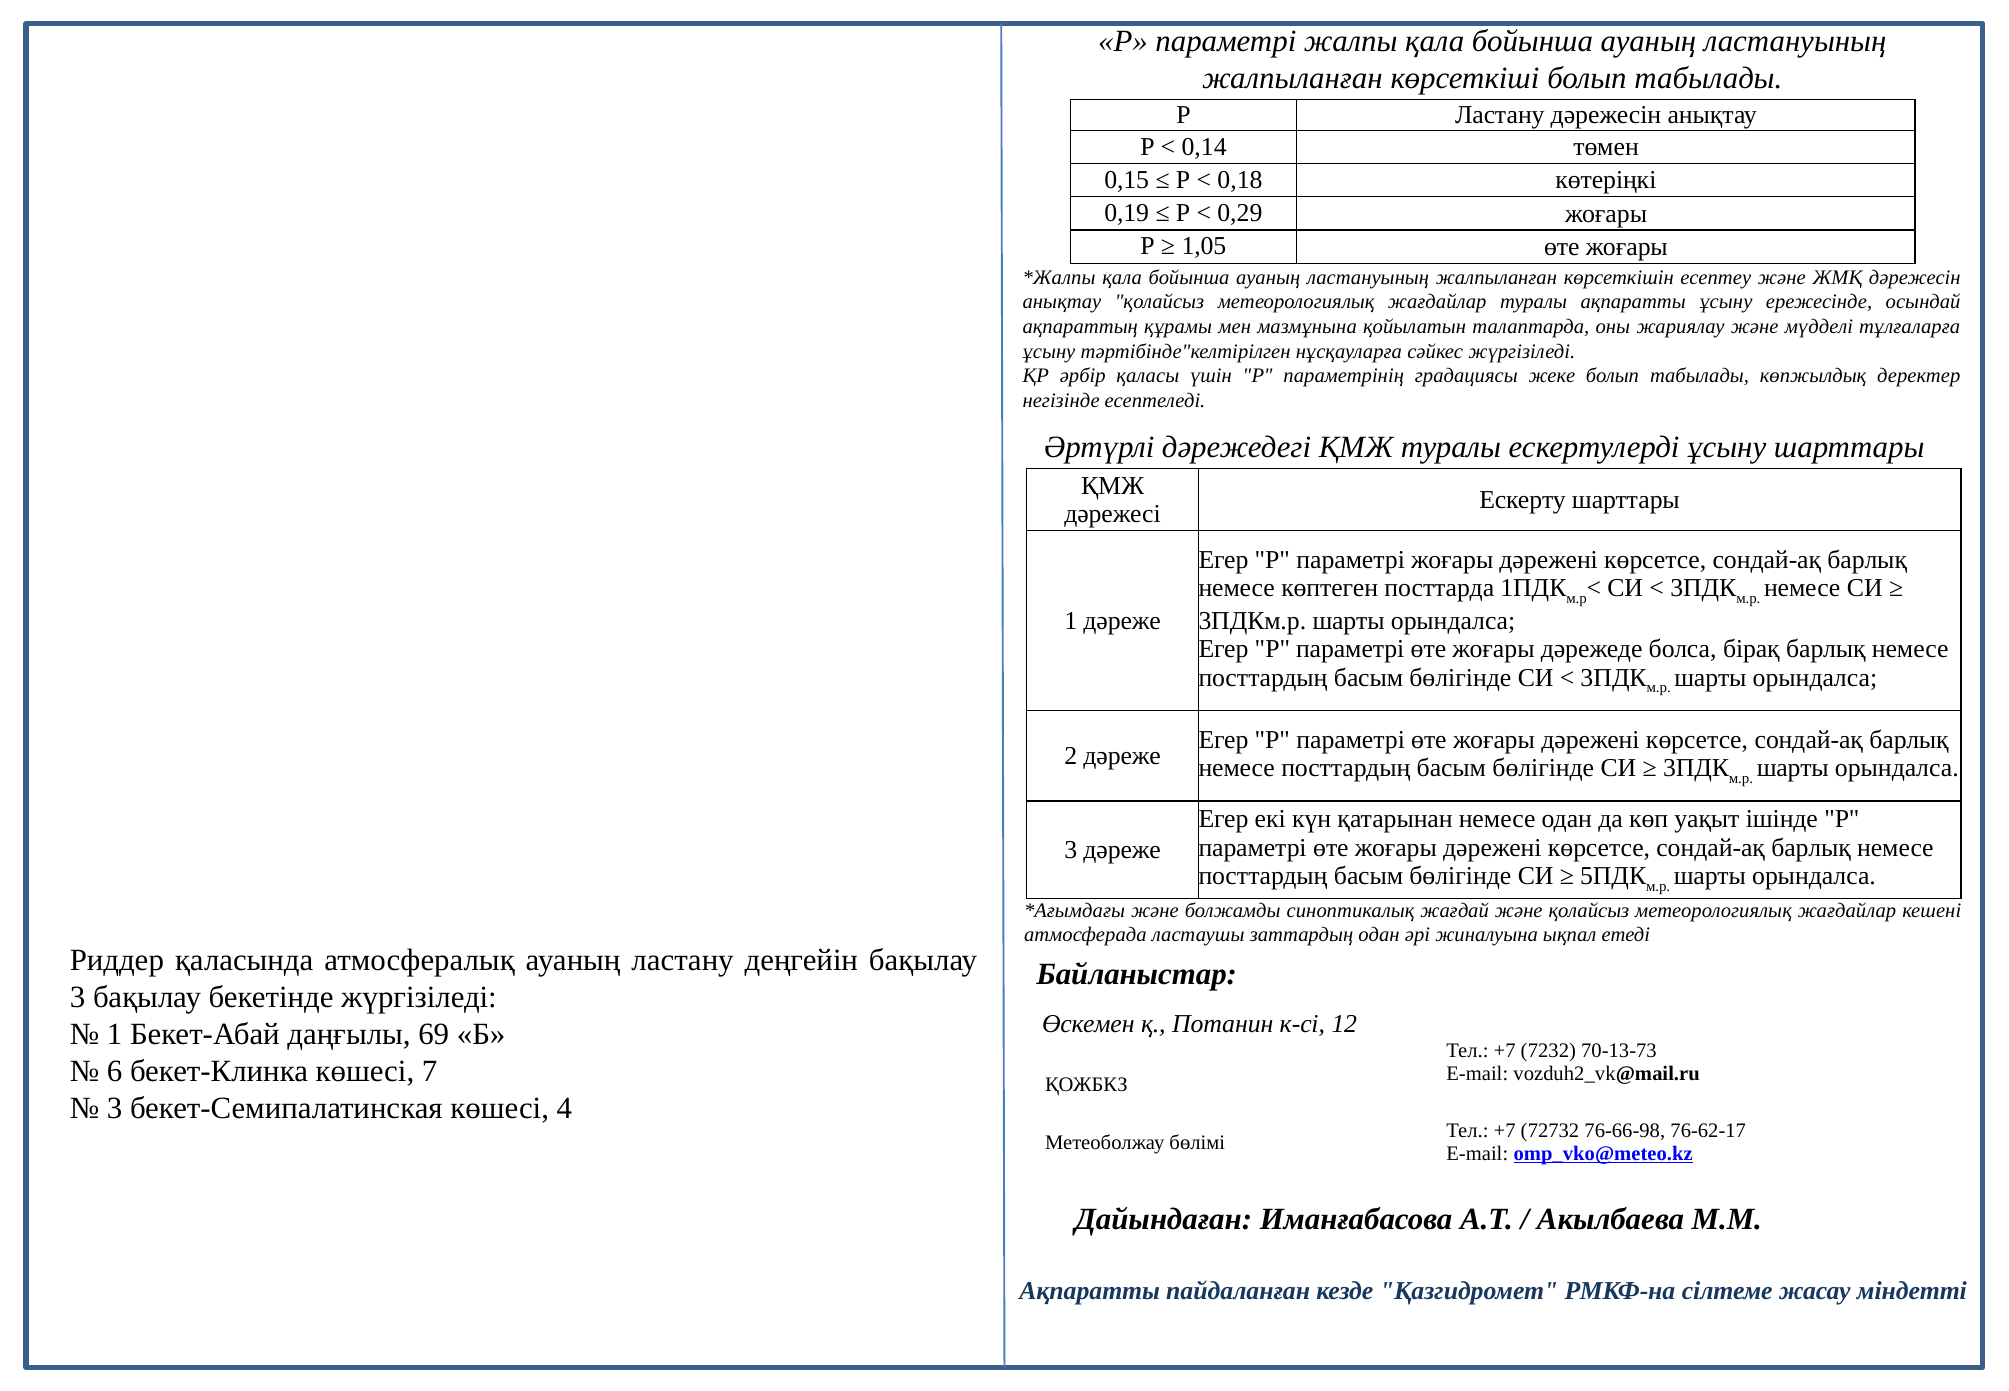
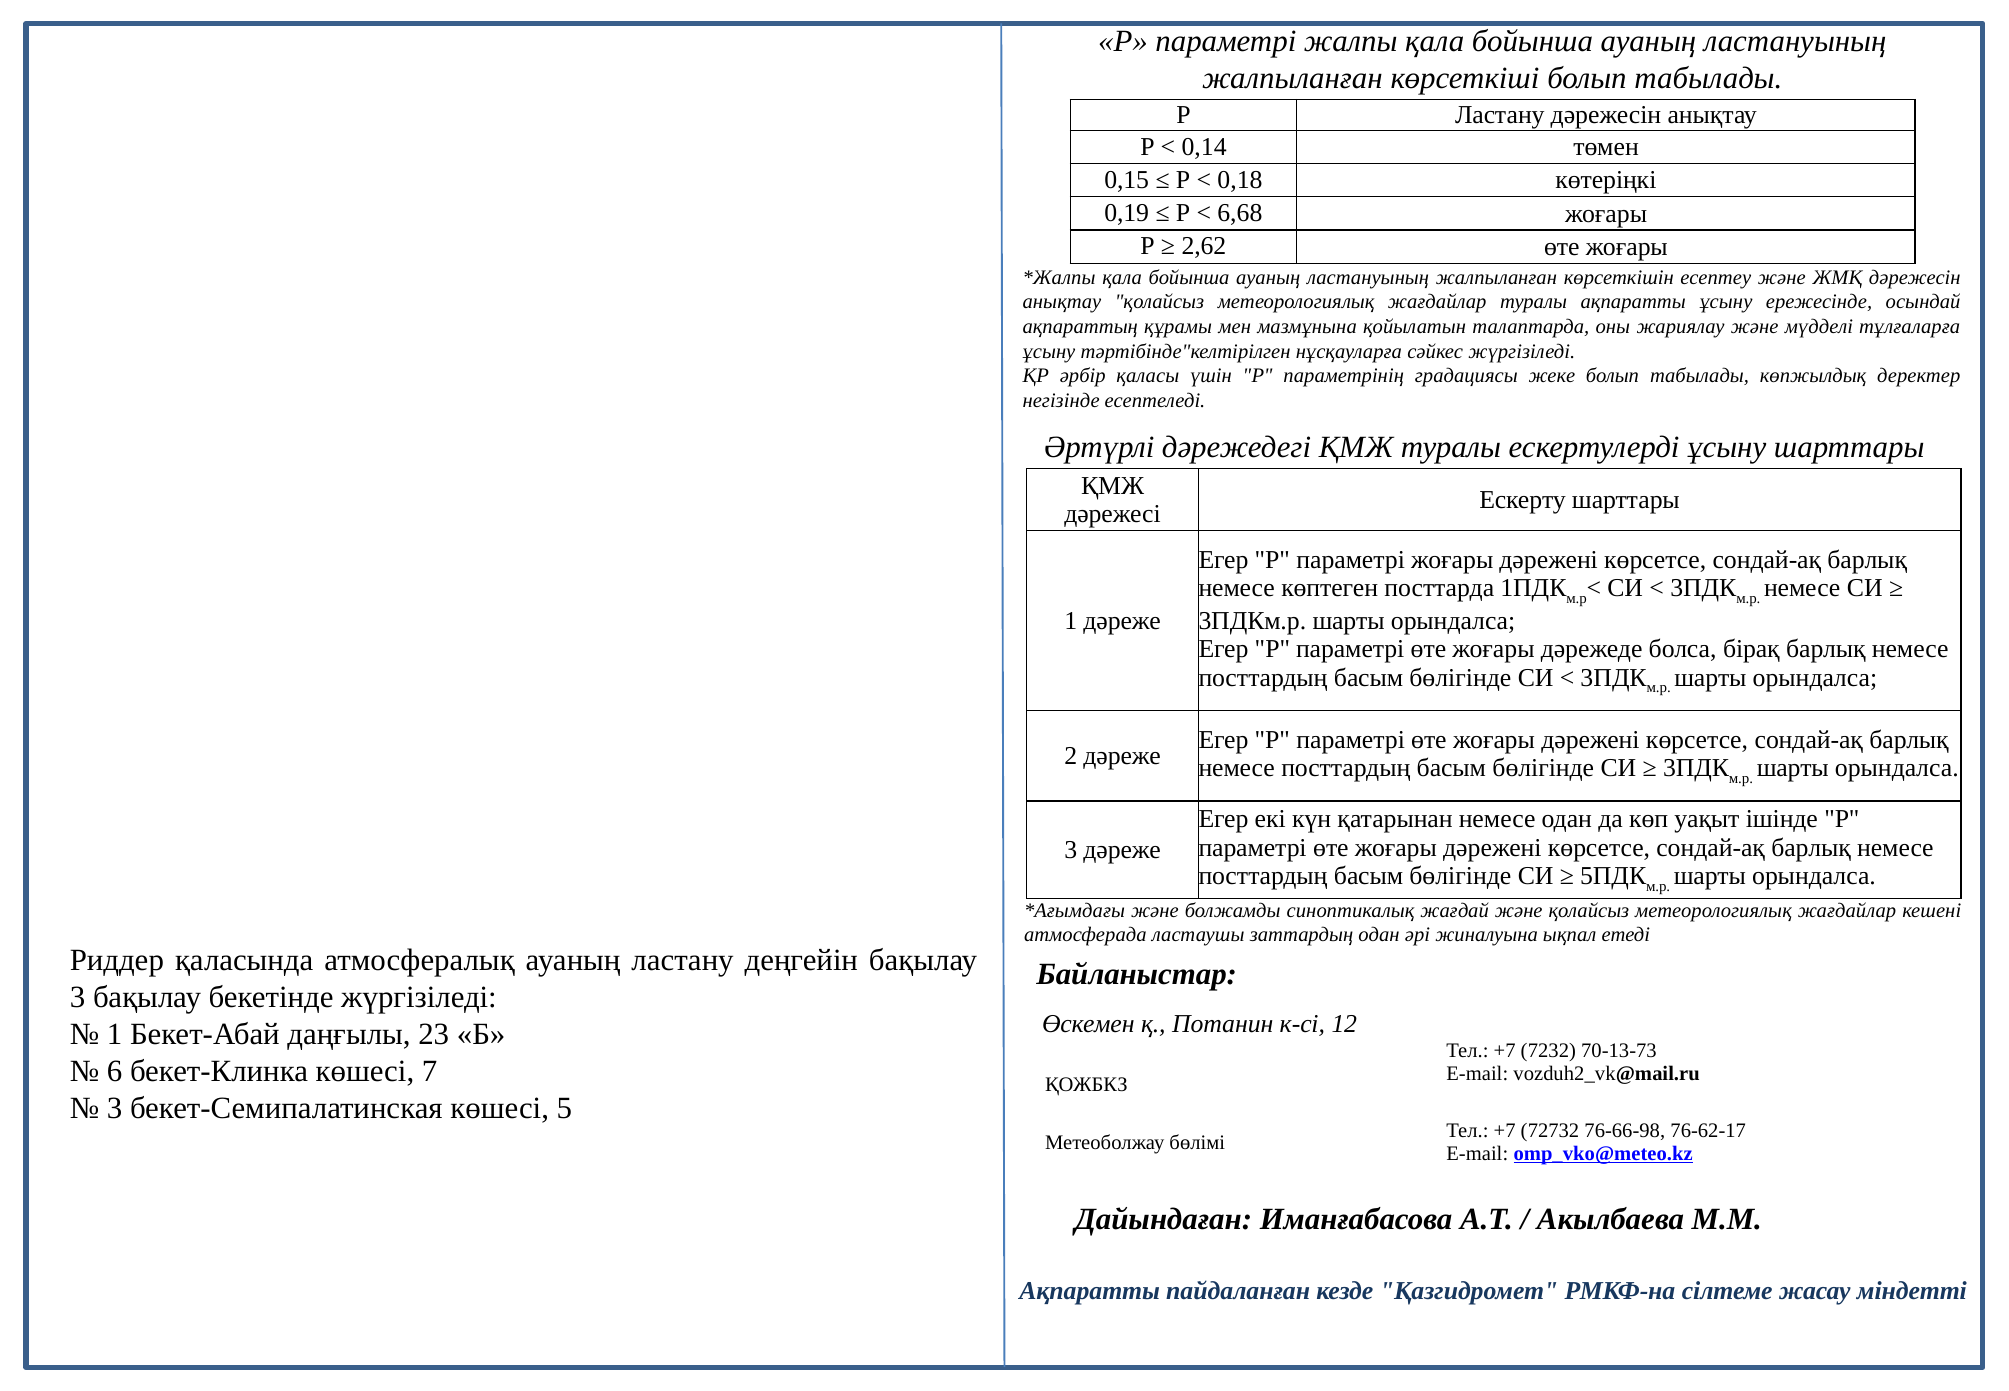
0,29: 0,29 -> 6,68 (1240, 213)
1,05: 1,05 -> 2,62 (1204, 246)
69: 69 -> 23 (434, 1034)
4: 4 -> 5 (564, 1108)
